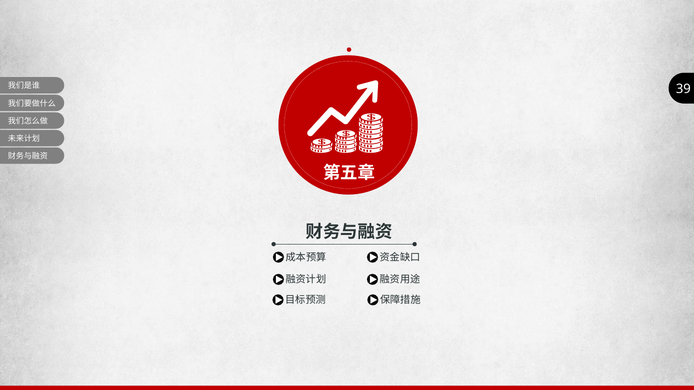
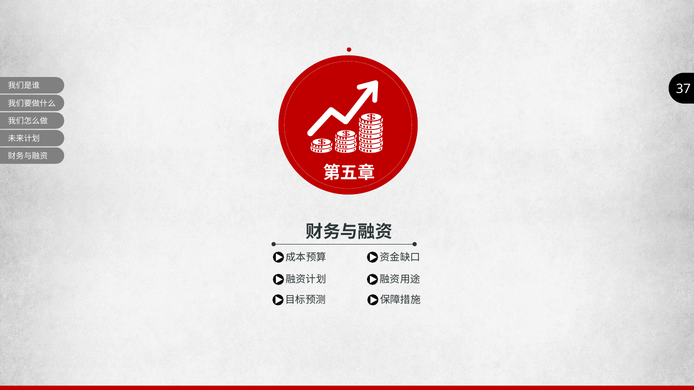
39: 39 -> 37 (683, 89)
